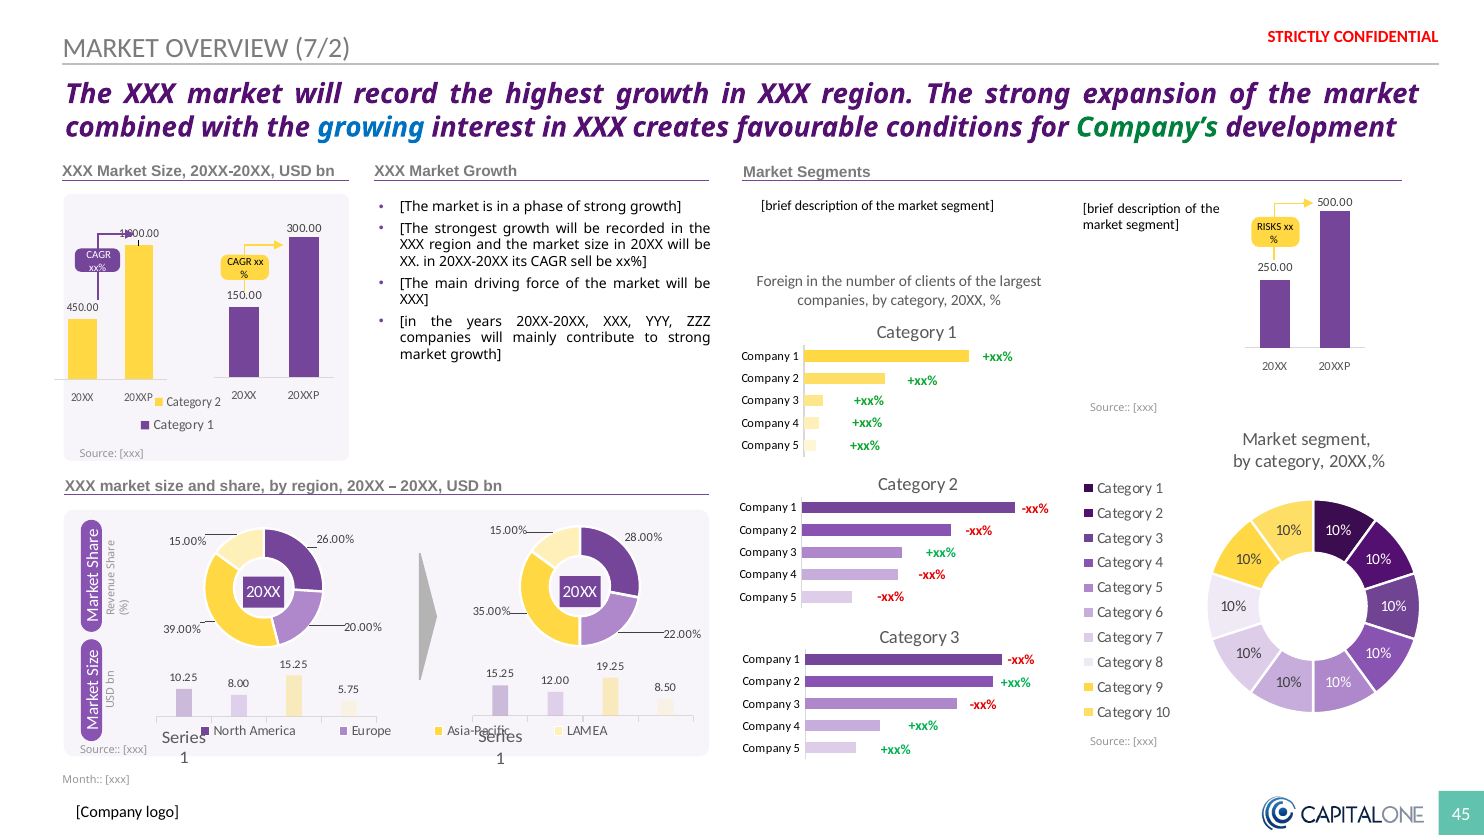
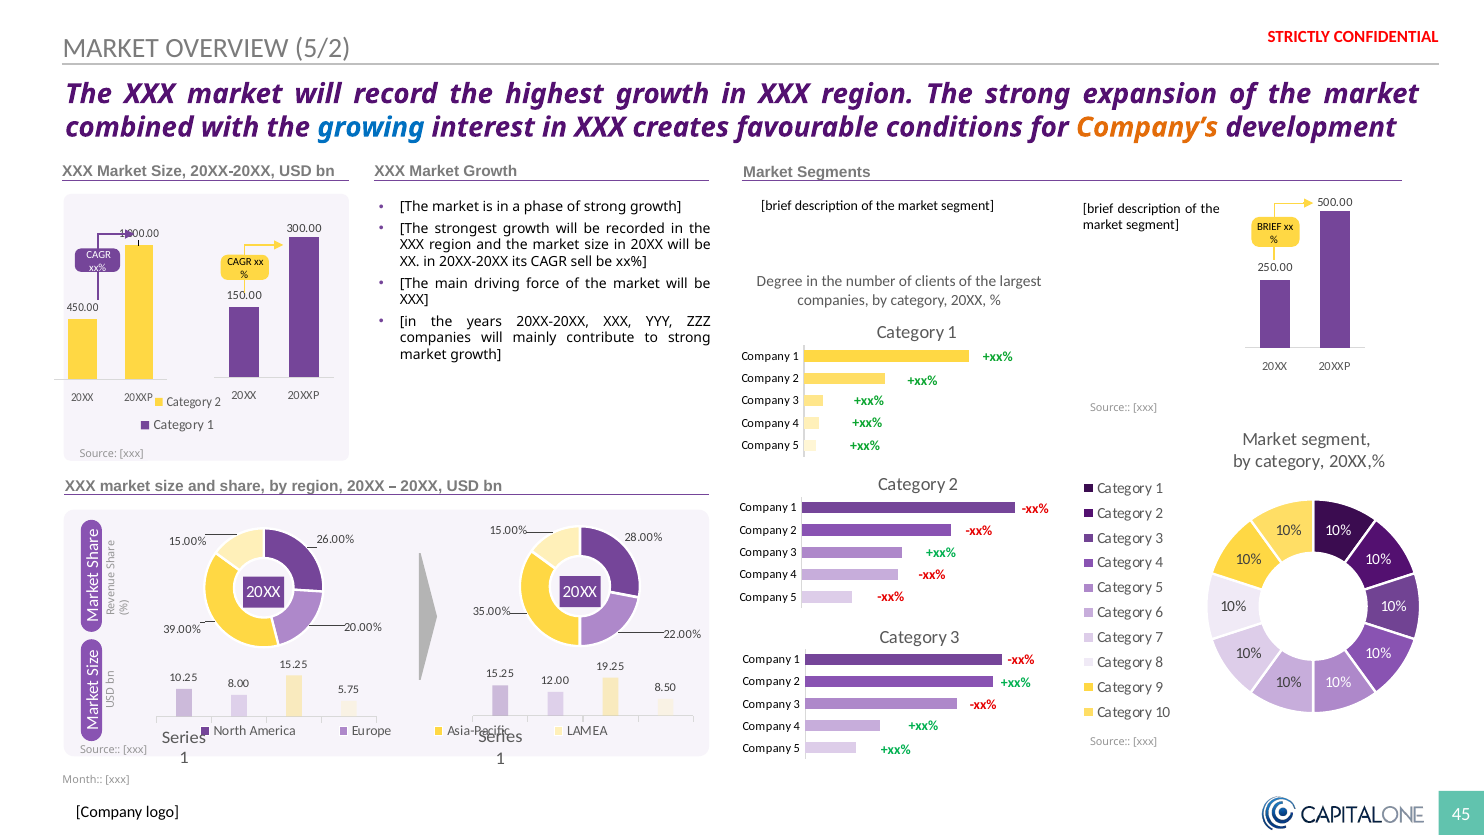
7/2: 7/2 -> 5/2 (323, 48)
Company’s colour: green -> orange (1147, 127)
RISKS: RISKS -> BRIEF (1269, 227)
Foreign: Foreign -> Degree (780, 281)
